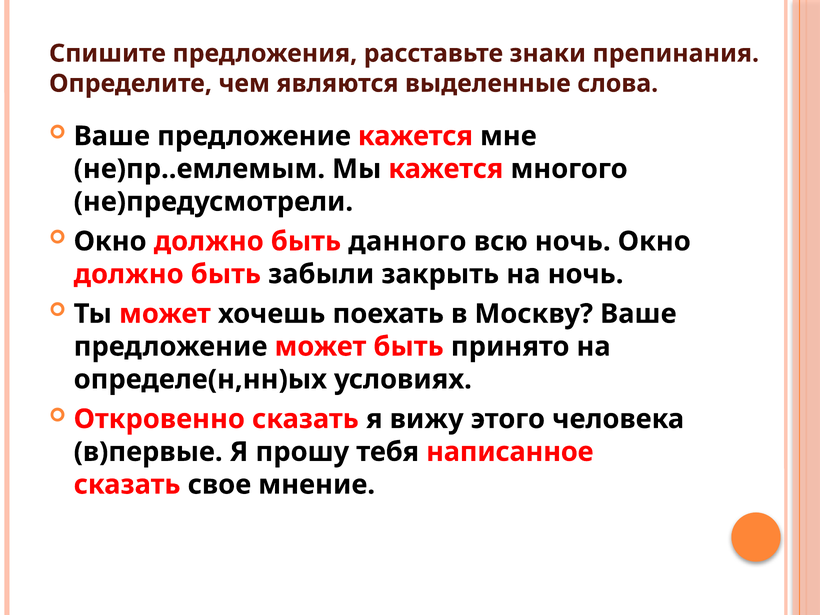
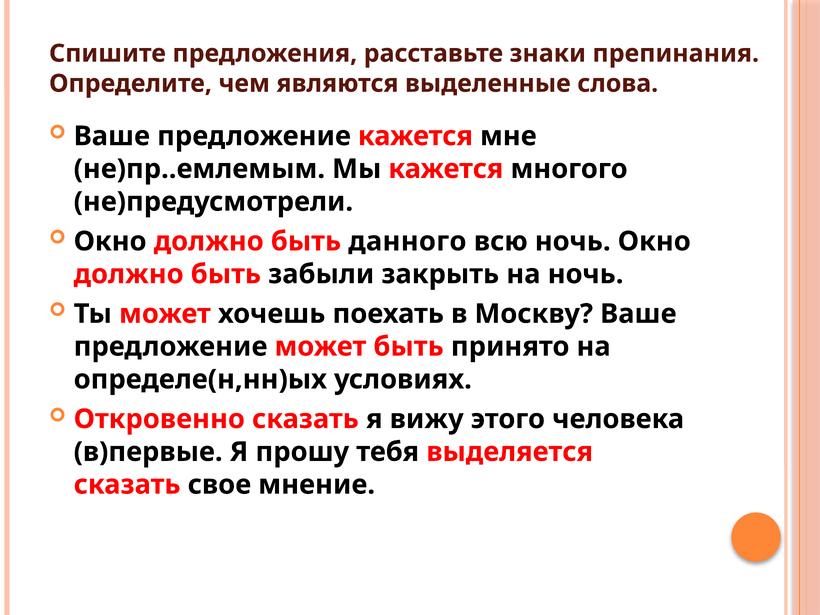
написанное: написанное -> выделяется (510, 452)
